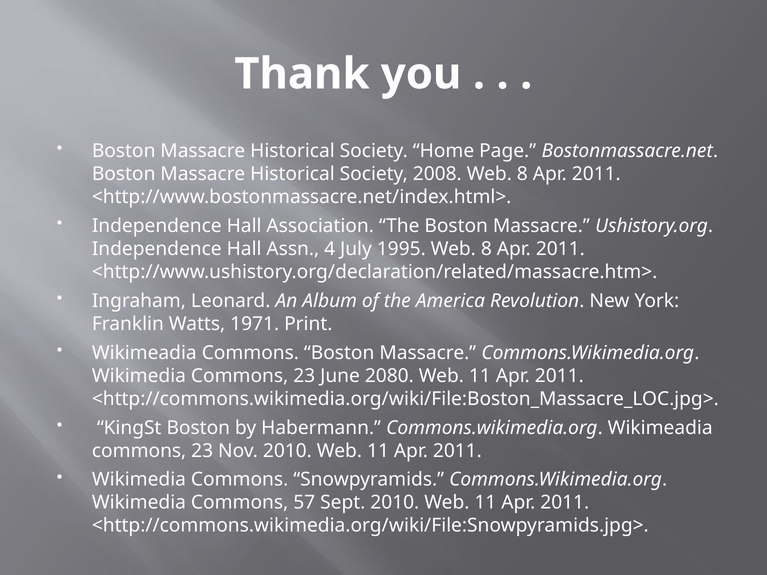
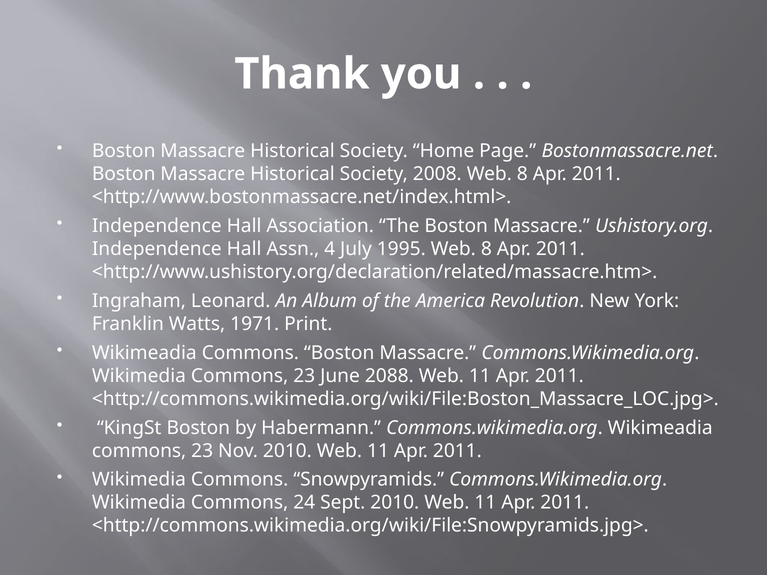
2080: 2080 -> 2088 (389, 376)
57: 57 -> 24 (304, 503)
